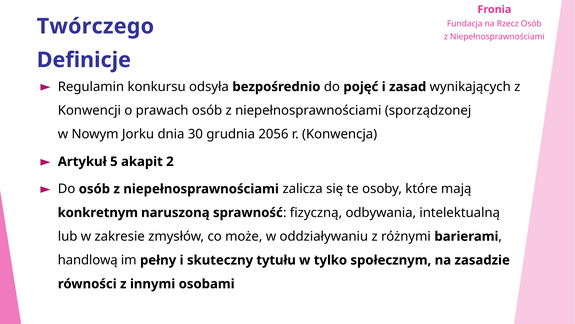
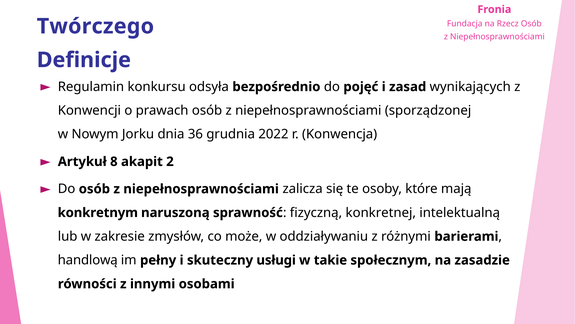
30: 30 -> 36 (195, 134)
2056: 2056 -> 2022 (273, 134)
5: 5 -> 8 (114, 161)
odbywania: odbywania -> konkretnej (381, 212)
tytułu: tytułu -> usługi (276, 260)
tylko: tylko -> takie (330, 260)
